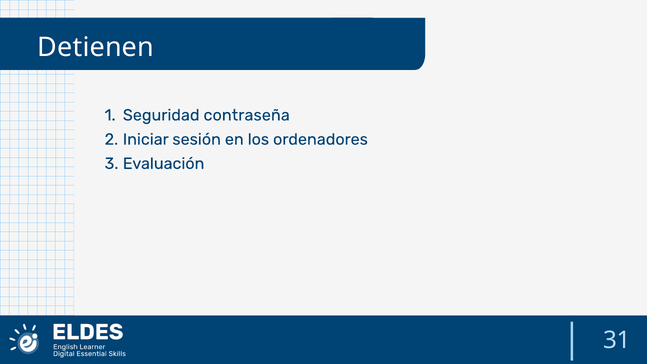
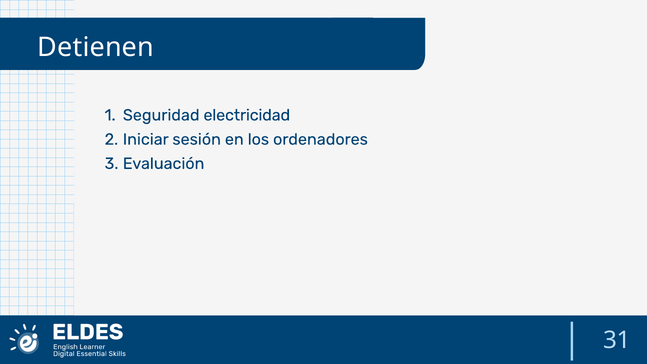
contraseña: contraseña -> electricidad (247, 115)
